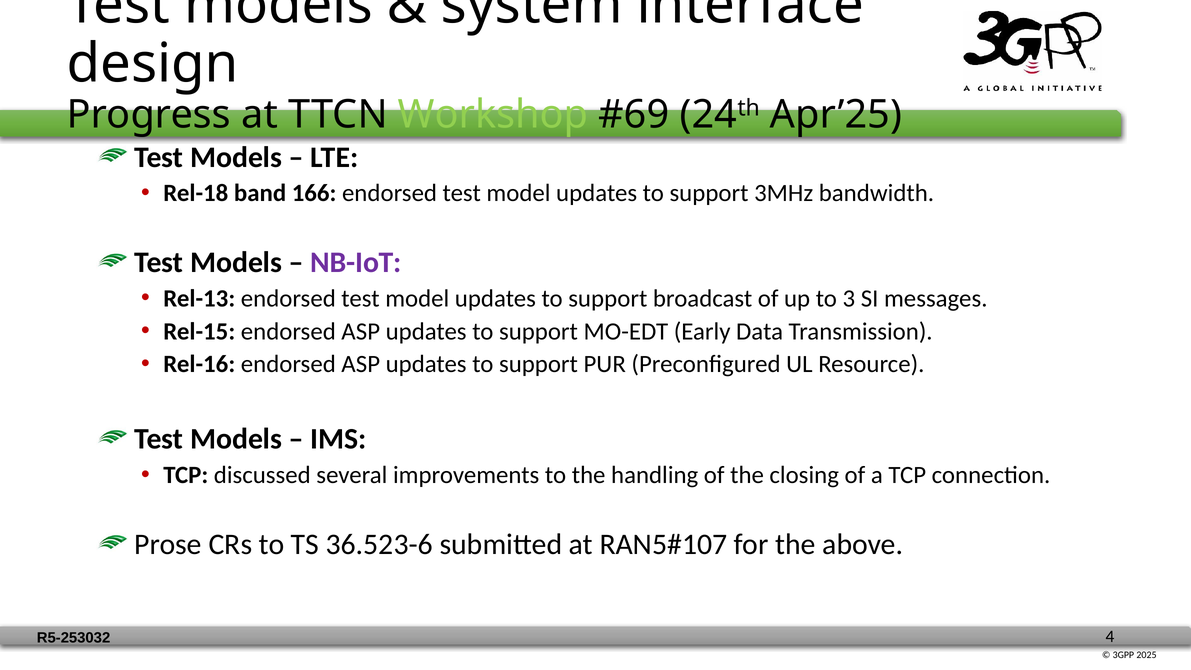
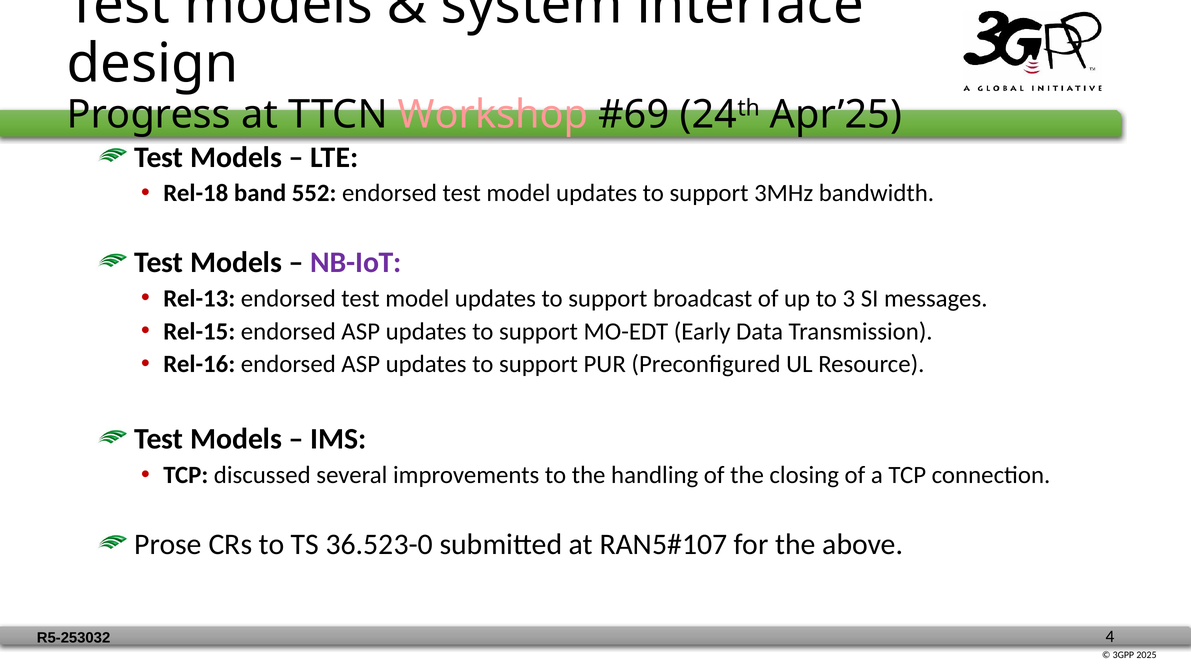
Workshop colour: light green -> pink (493, 115)
166: 166 -> 552 (314, 193)
36.523-6: 36.523-6 -> 36.523-0 (379, 544)
